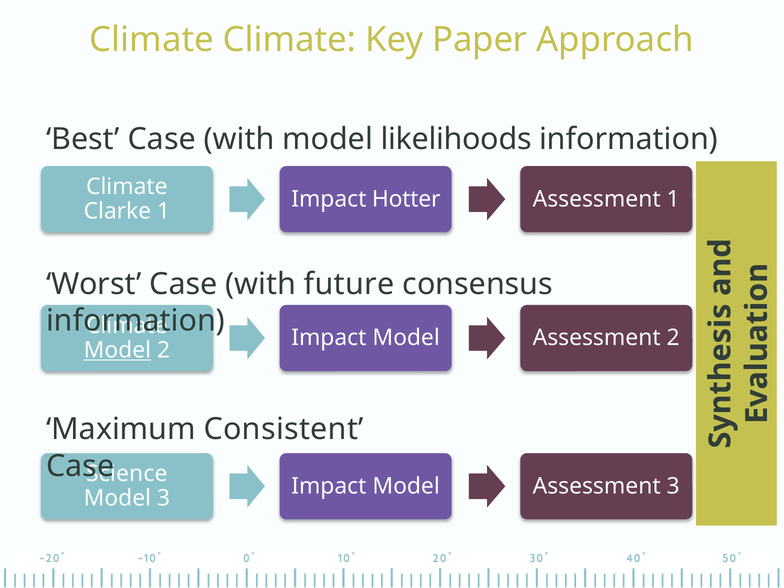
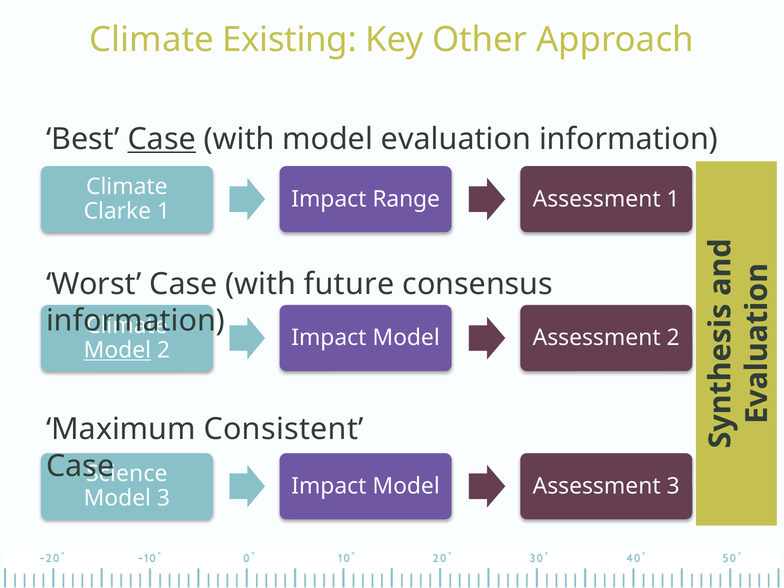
Climate Climate: Climate -> Existing (290, 40)
Paper: Paper -> Other (480, 40)
Case underline: none -> present (162, 139)
likelihoods: likelihoods -> evaluation (456, 139)
Hotter: Hotter -> Range (406, 199)
